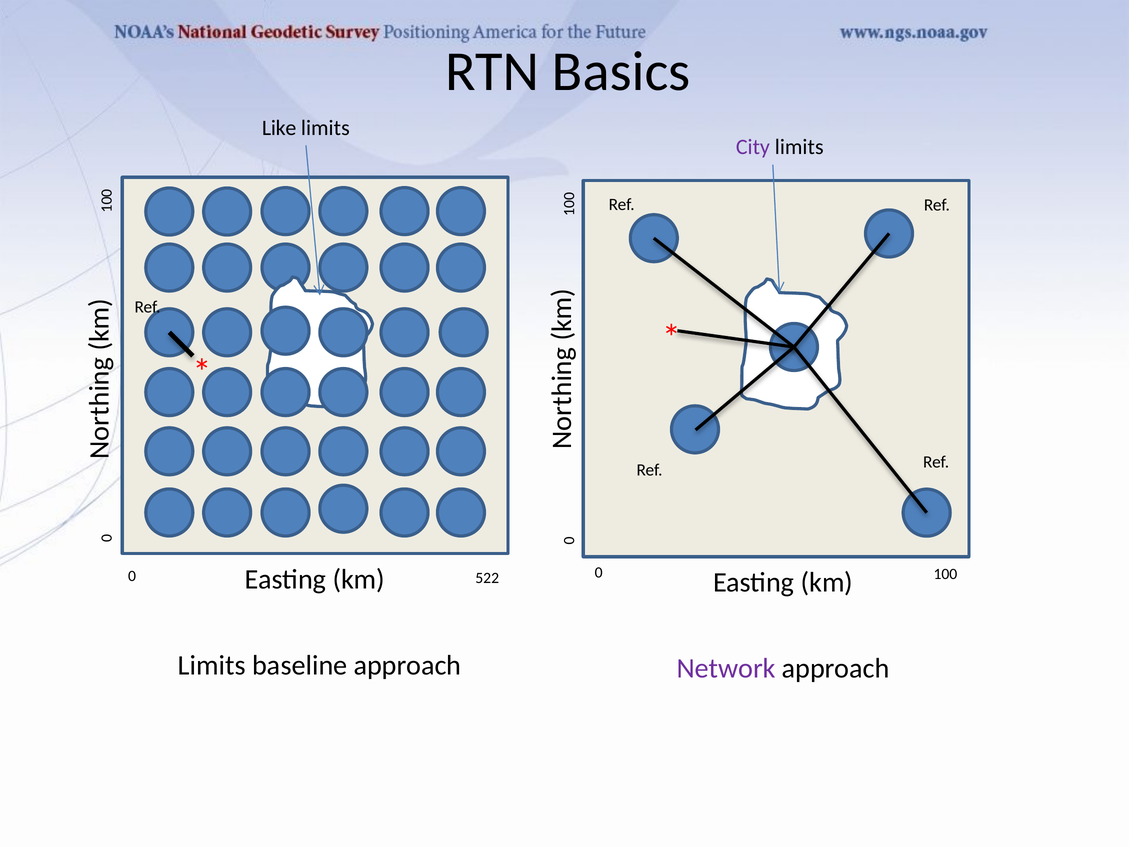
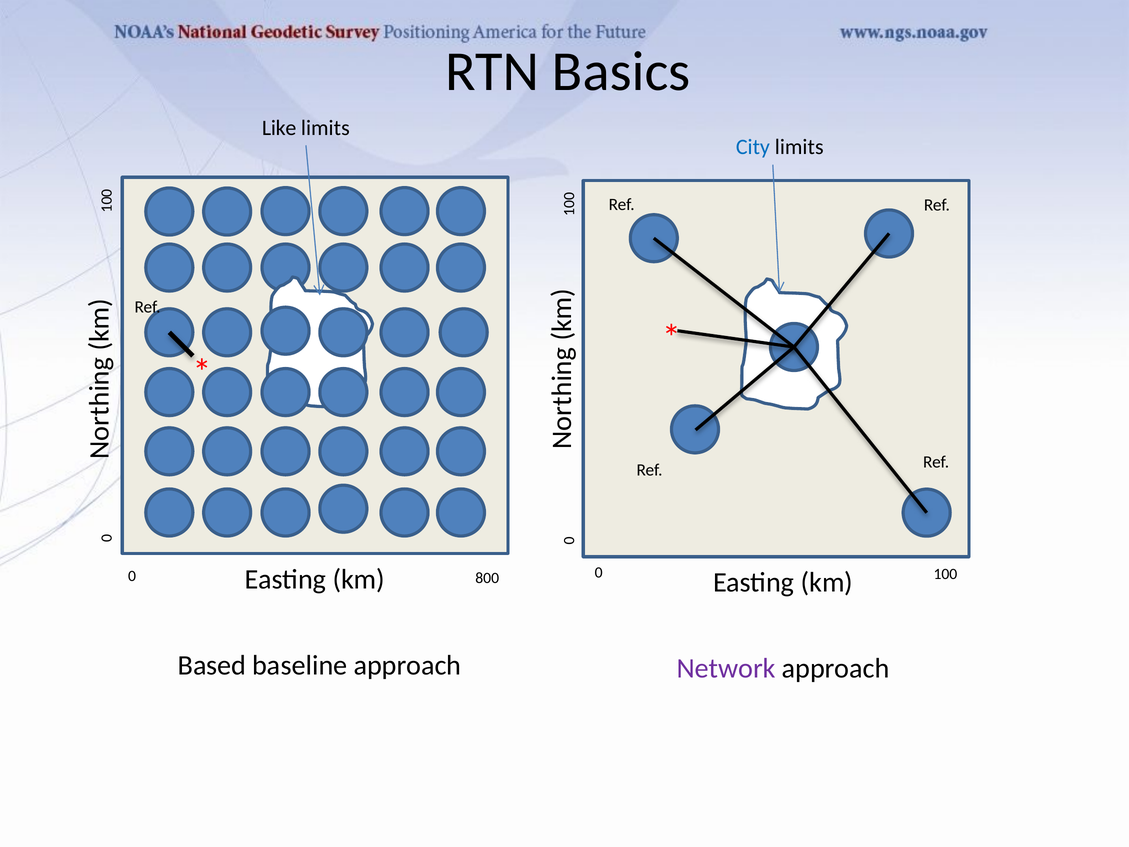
City colour: purple -> blue (753, 147)
522: 522 -> 800 (487, 578)
Limits: Limits -> Based (212, 665)
